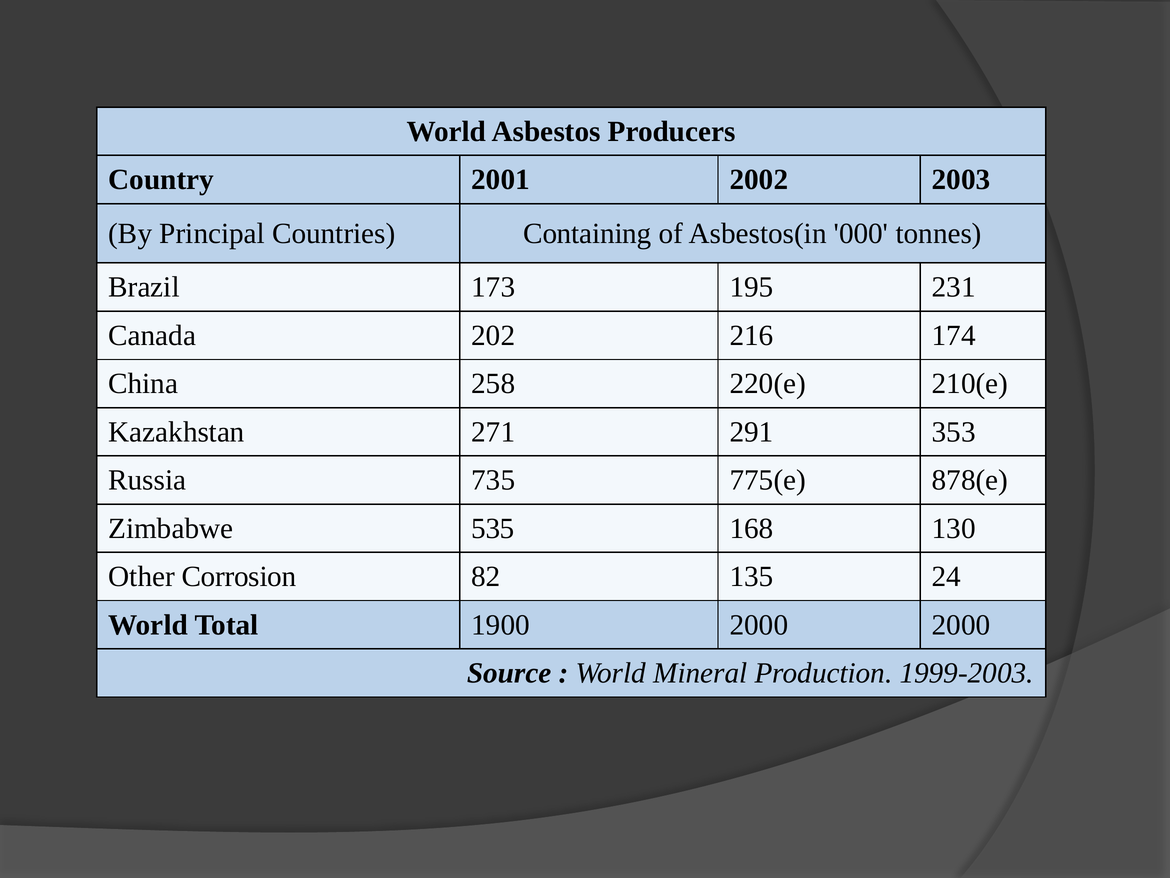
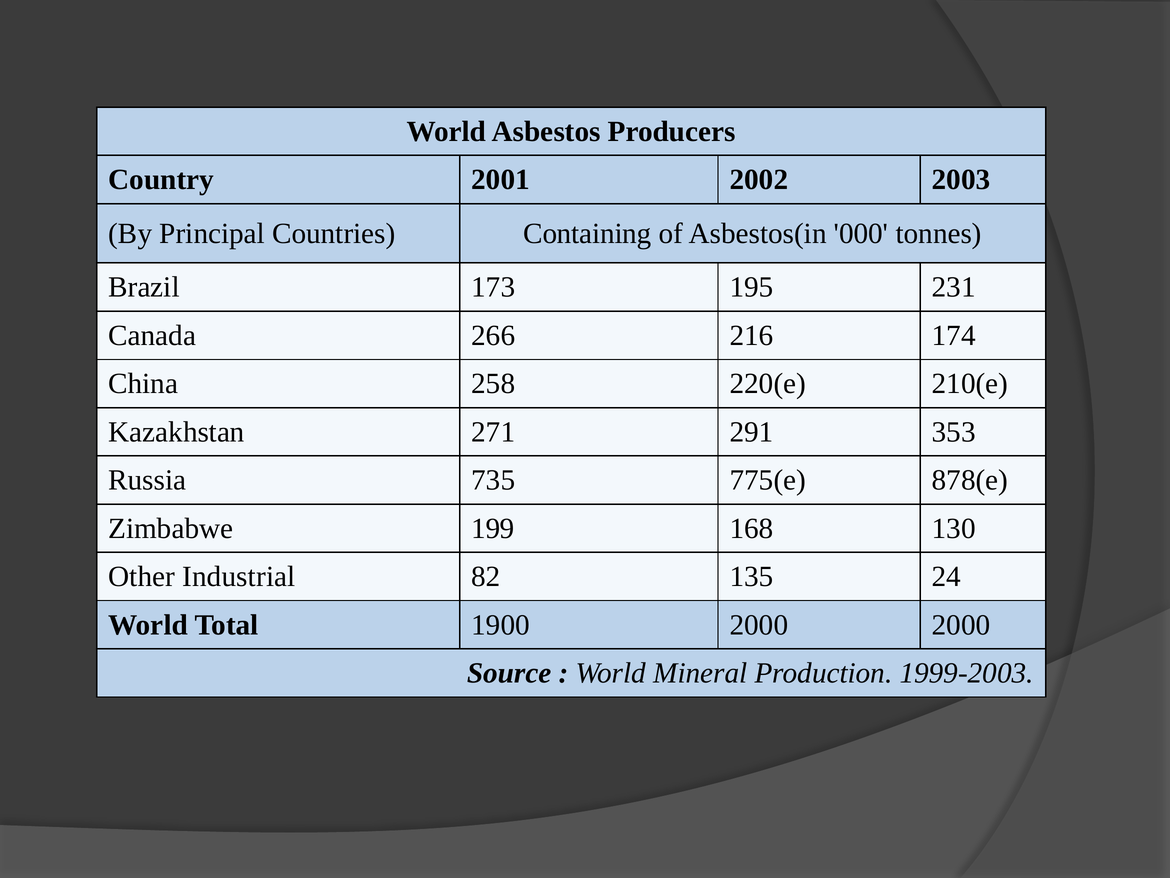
202: 202 -> 266 (493, 335)
535: 535 -> 199 (493, 528)
Corrosion: Corrosion -> Industrial (239, 576)
